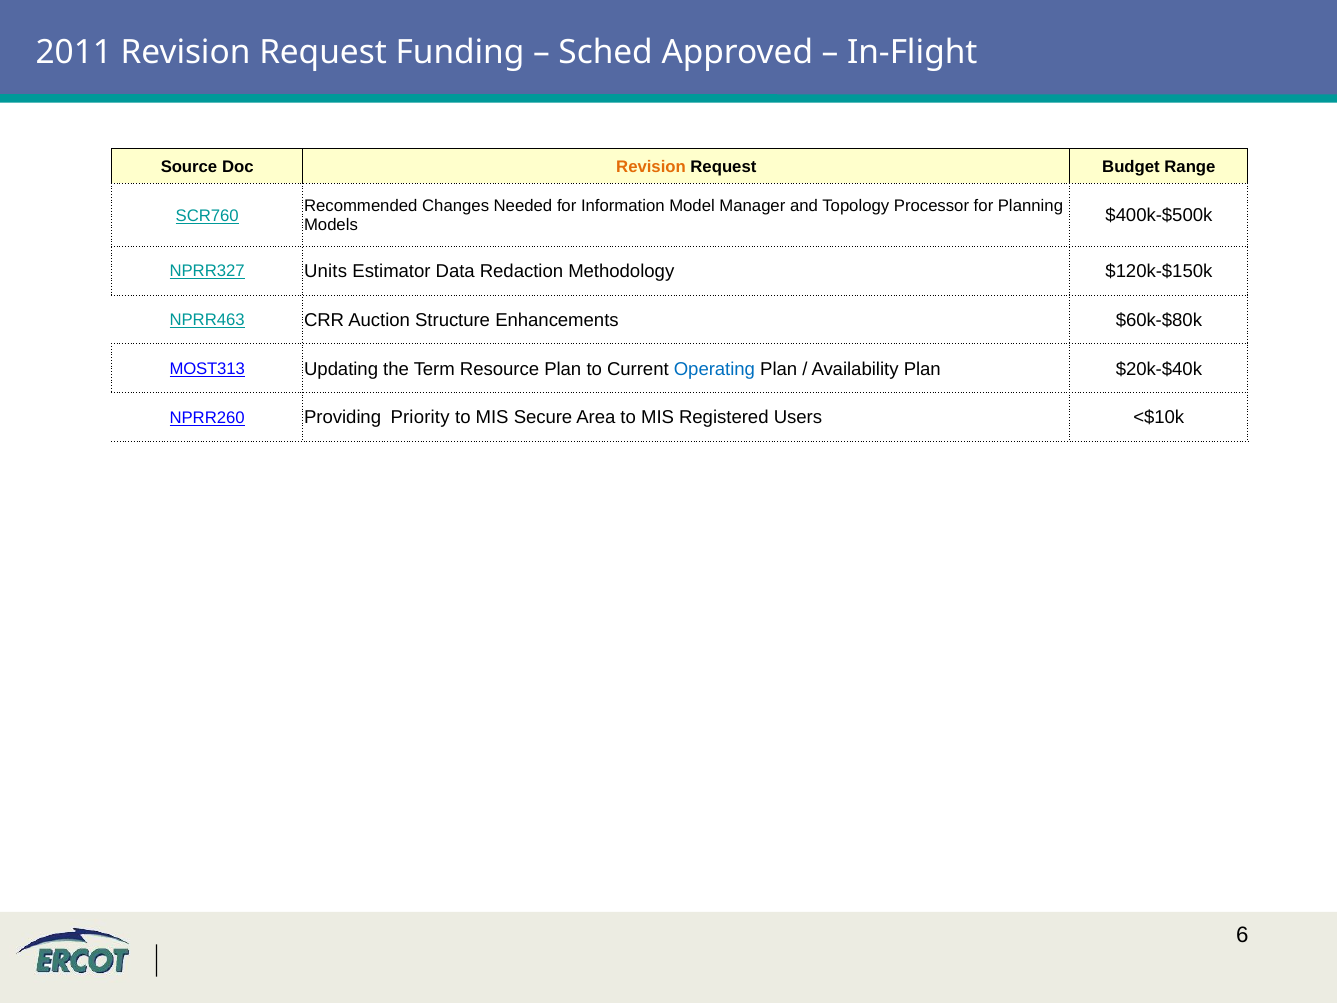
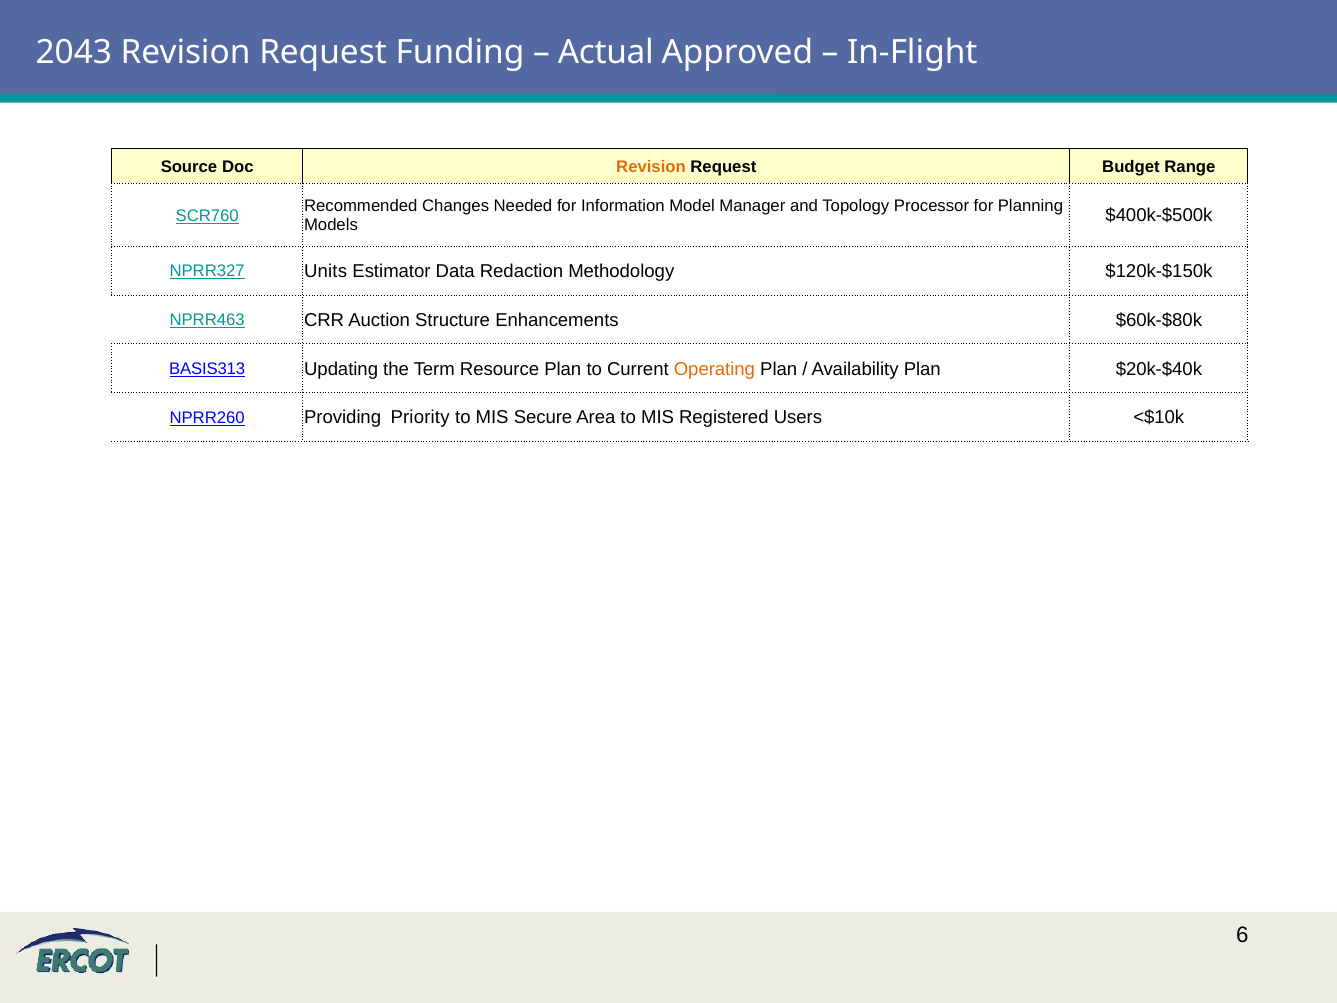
2011: 2011 -> 2043 (74, 52)
Sched: Sched -> Actual (606, 52)
MOST313: MOST313 -> BASIS313 (207, 369)
Operating colour: blue -> orange (714, 369)
